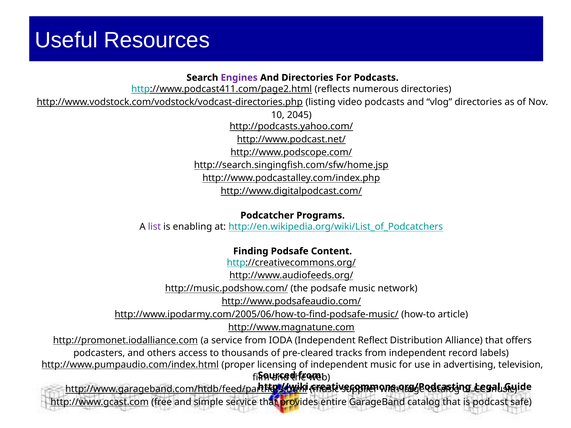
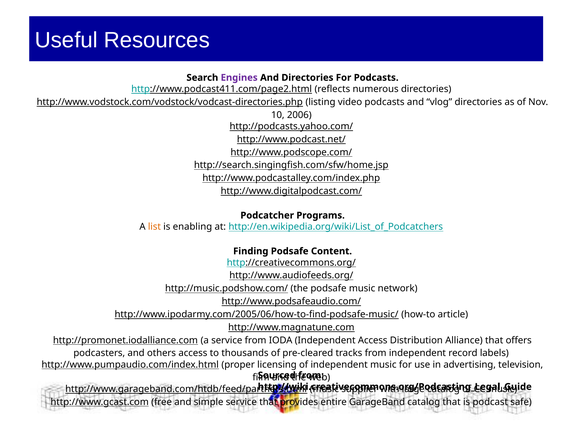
2045: 2045 -> 2006 (299, 115)
list colour: purple -> orange (154, 227)
Independent Reflect: Reflect -> Access (373, 340)
